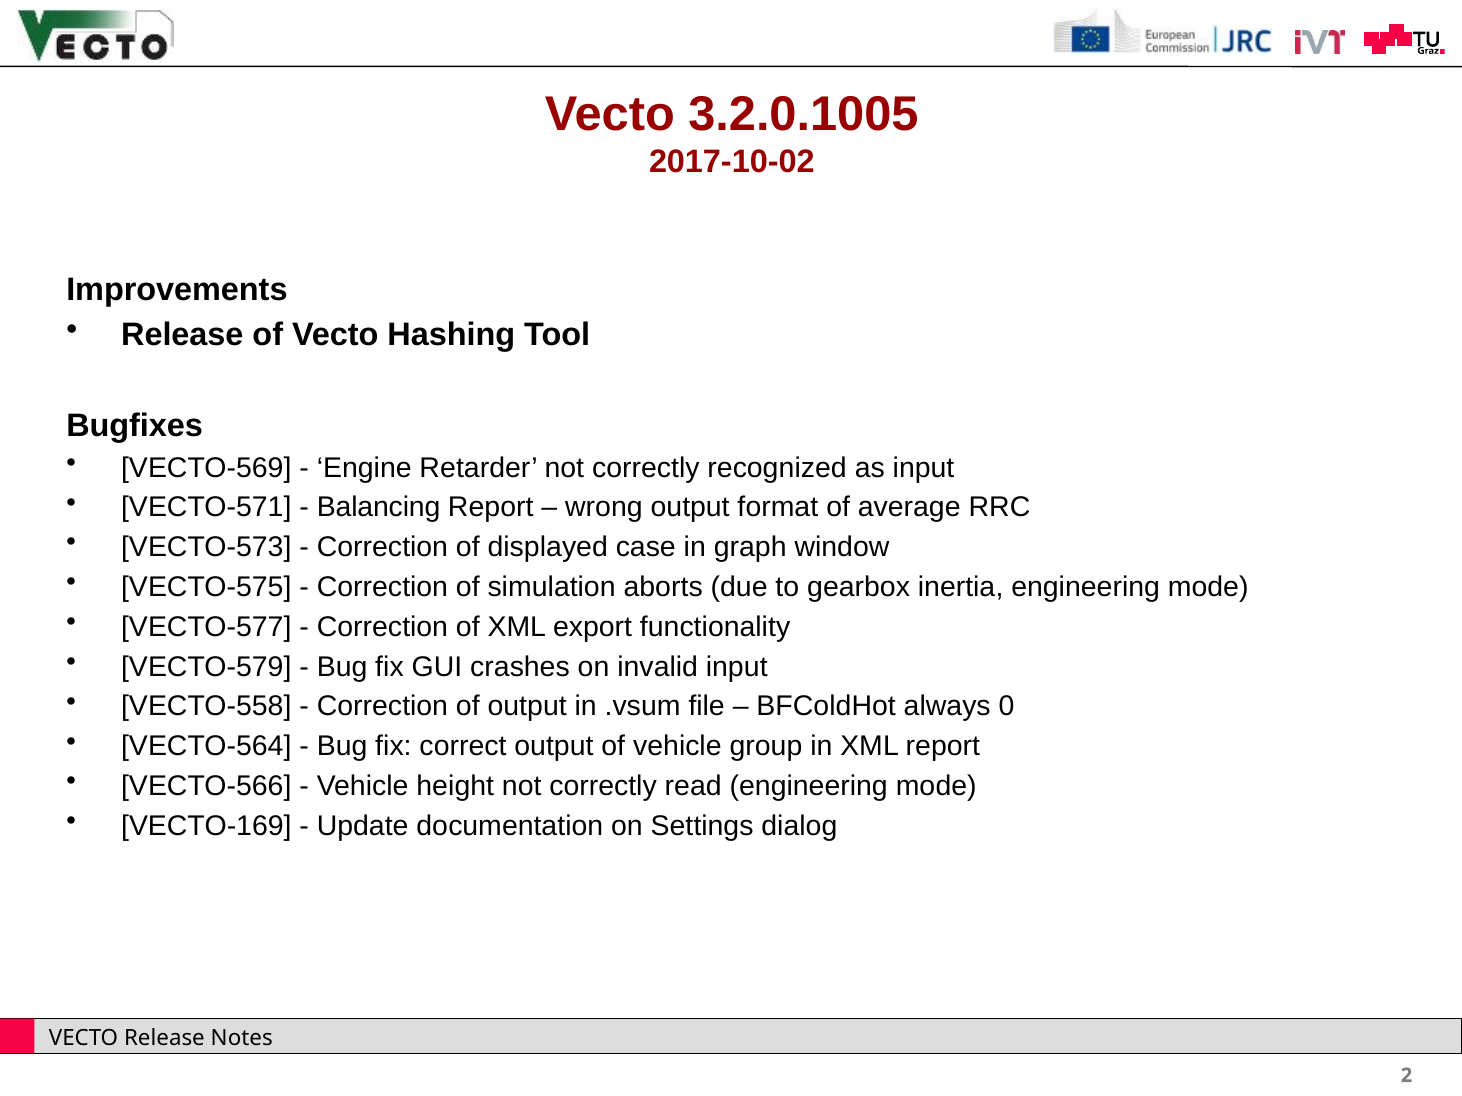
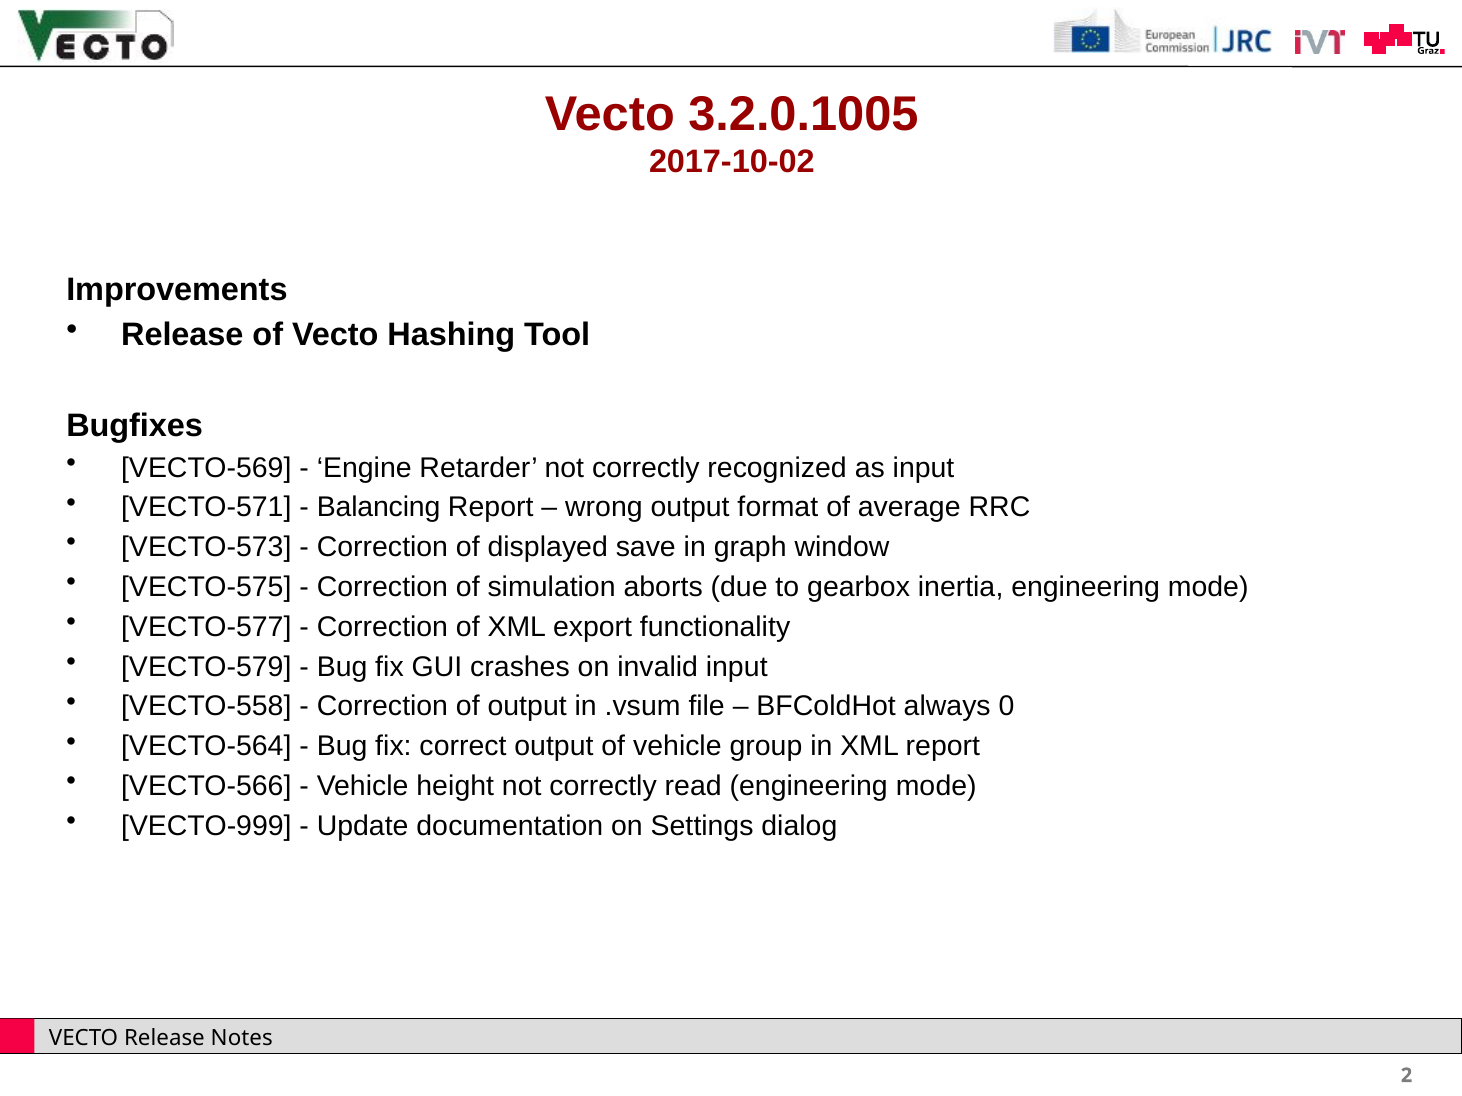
case: case -> save (646, 548)
VECTO-169: VECTO-169 -> VECTO-999 (206, 826)
